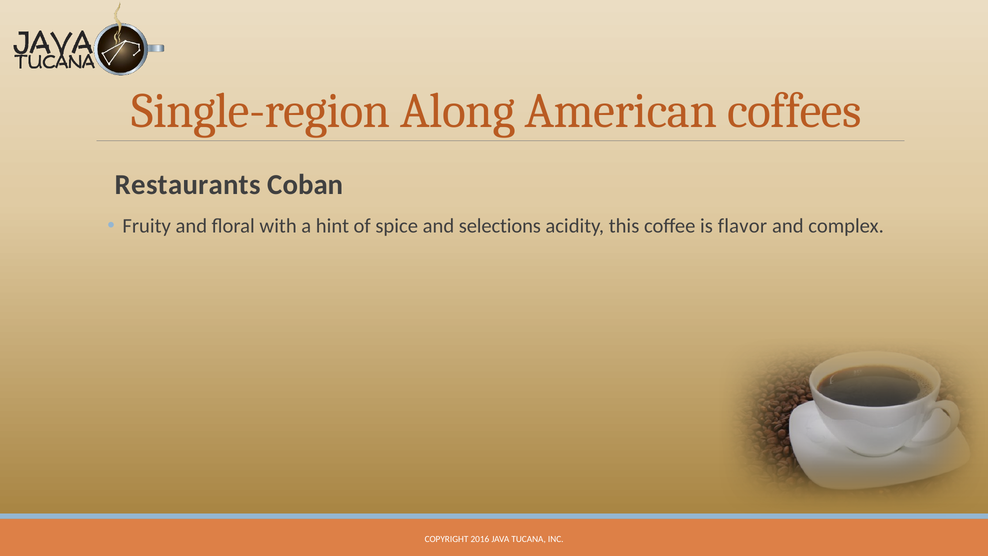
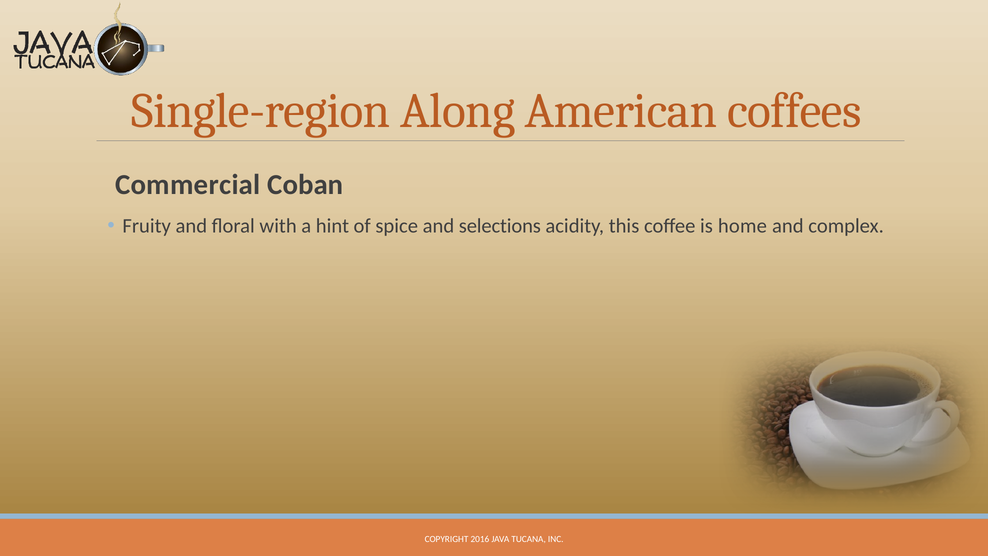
Restaurants: Restaurants -> Commercial (188, 185)
flavor: flavor -> home (742, 226)
